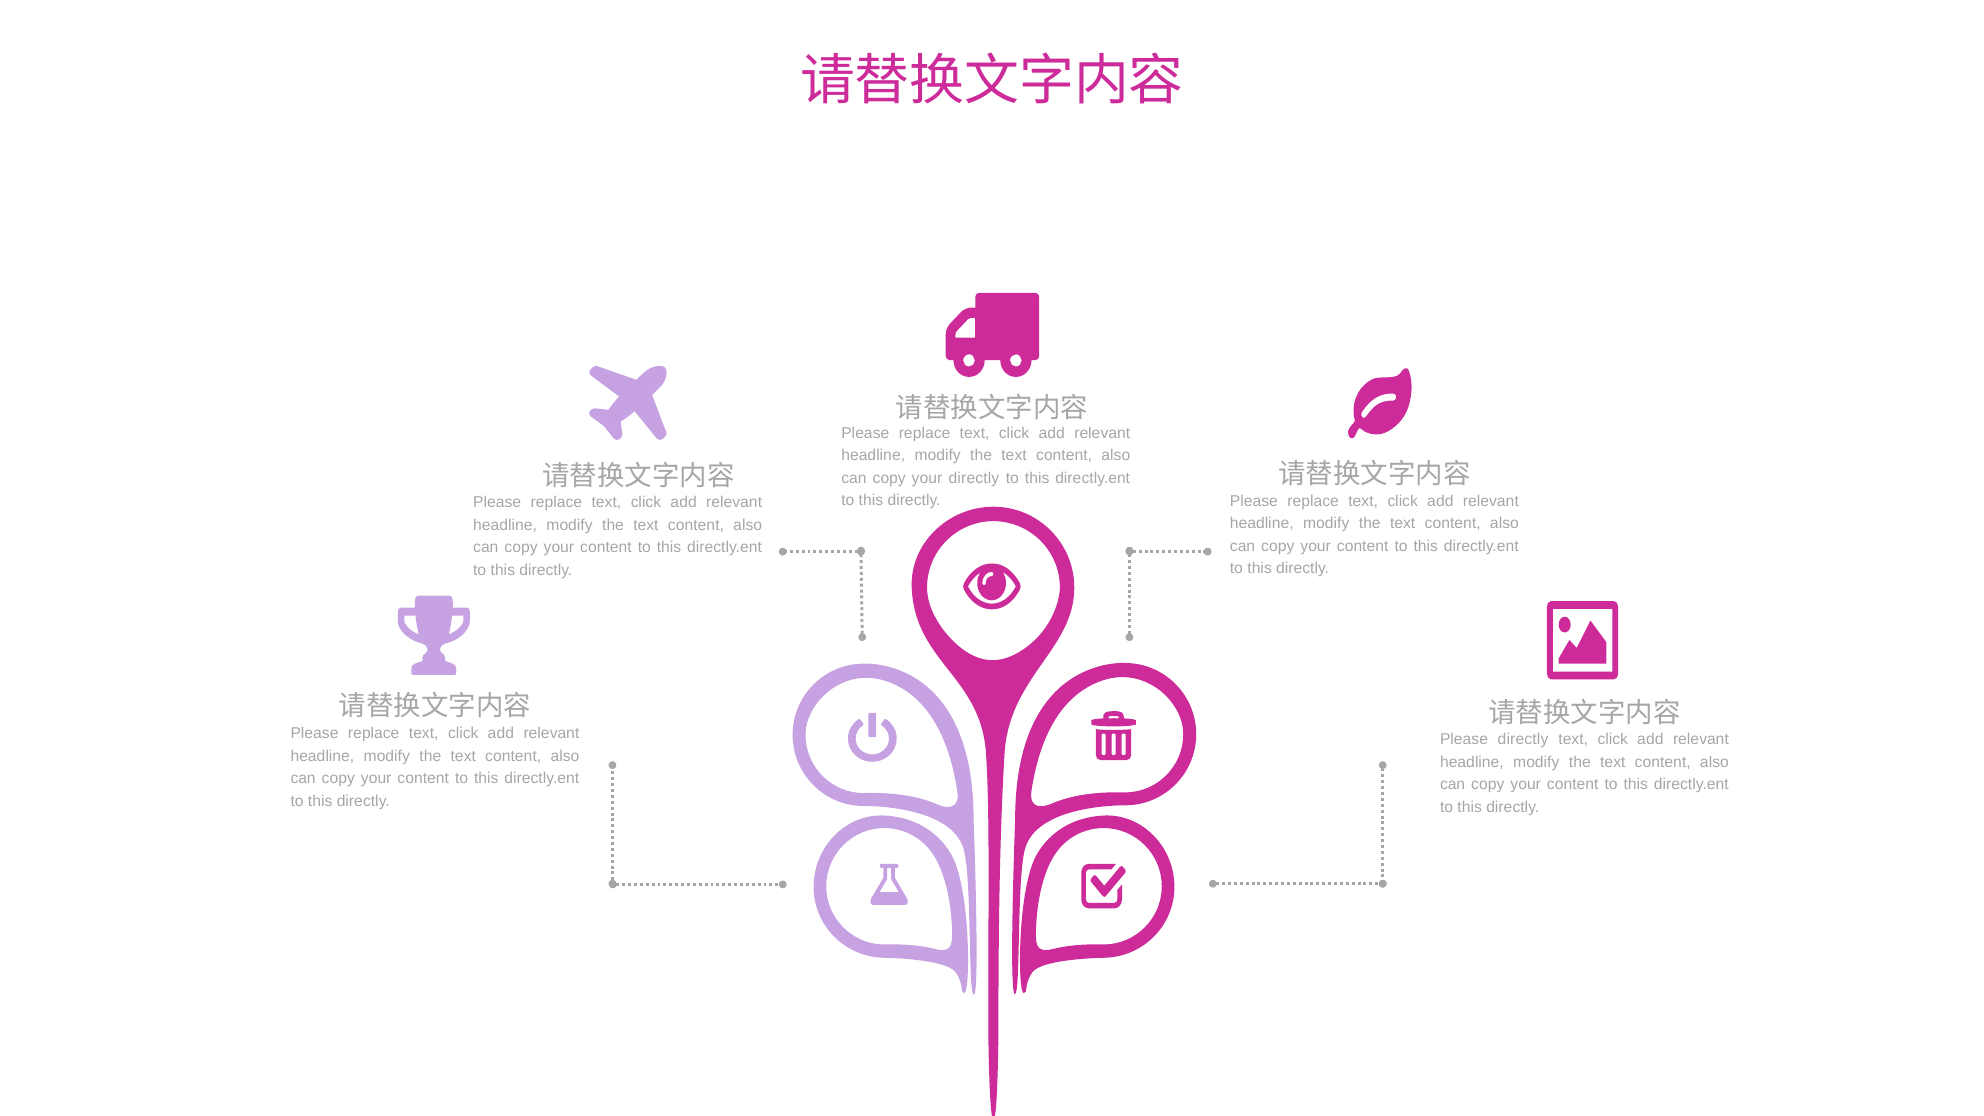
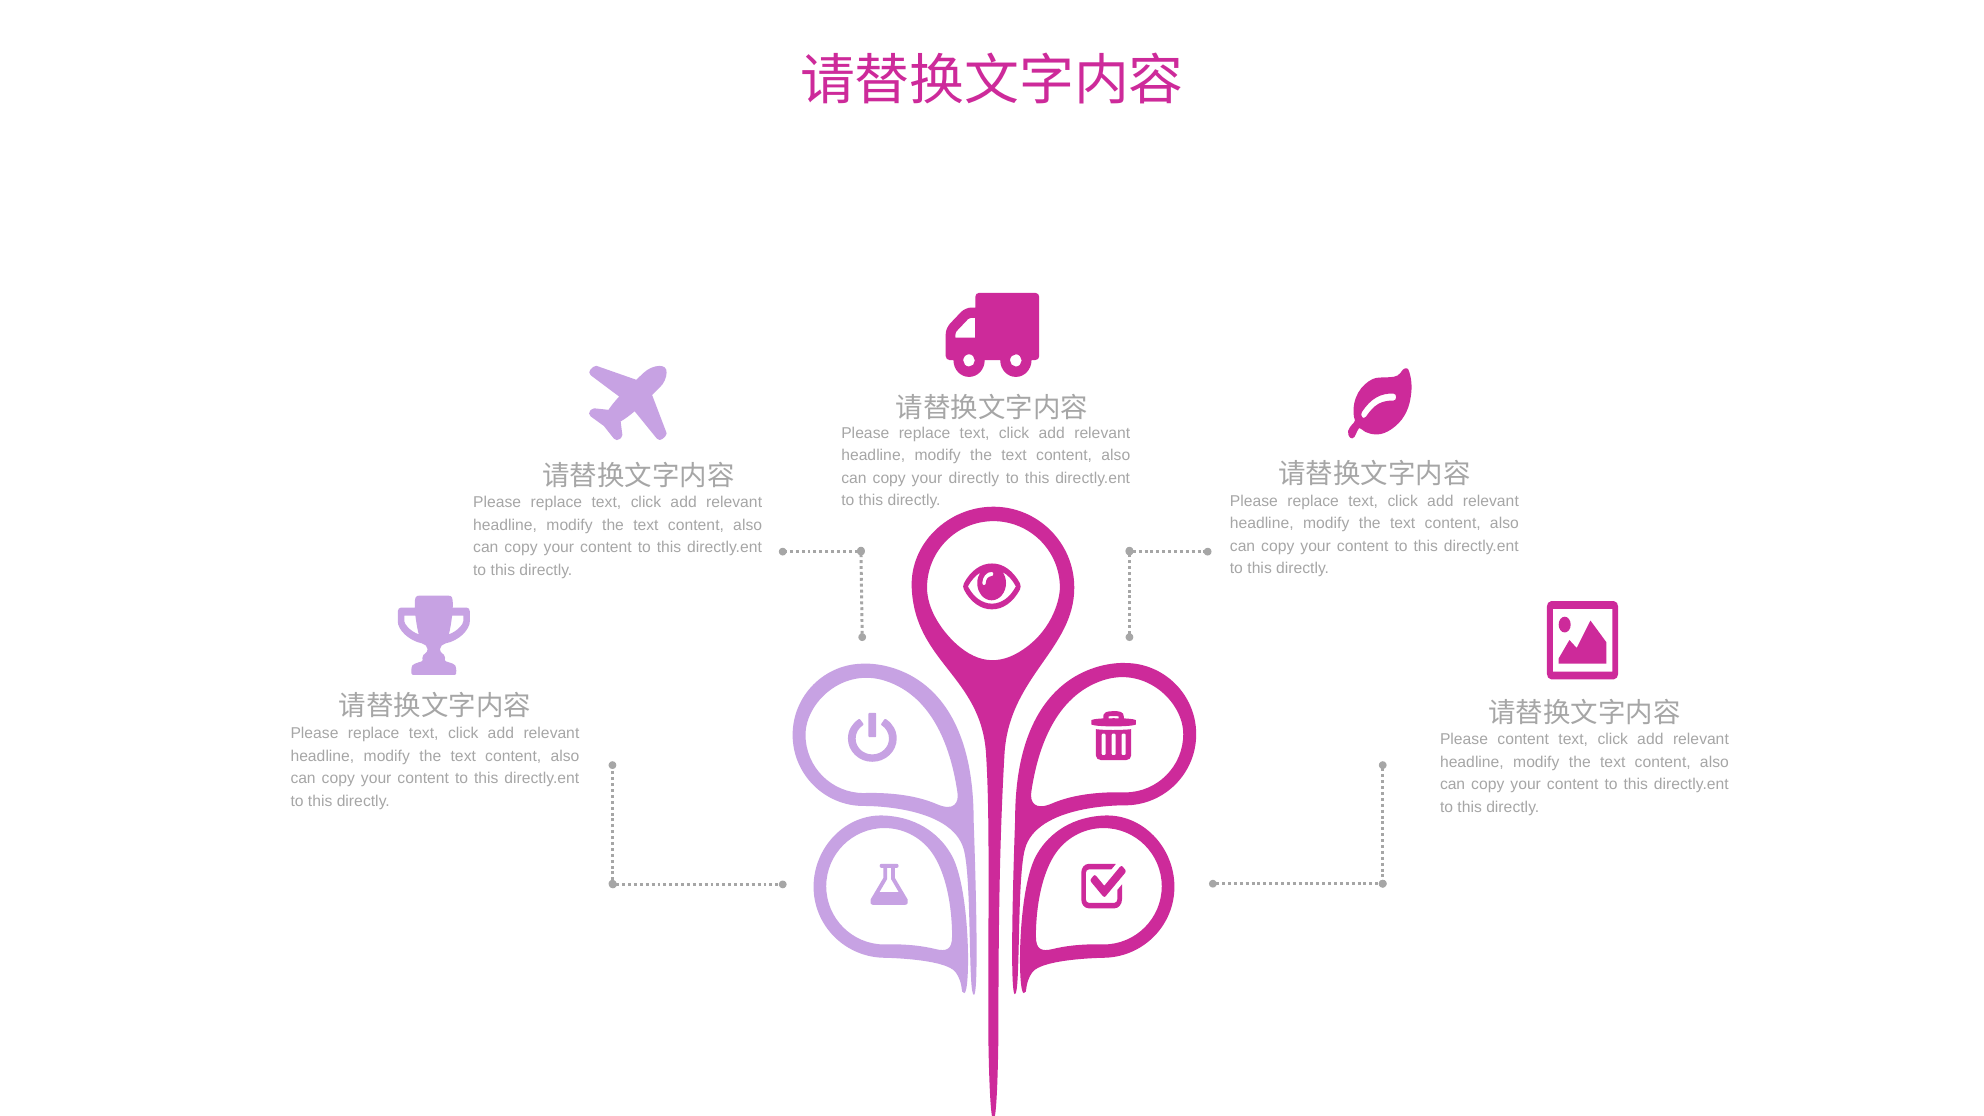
Please directly: directly -> content (1523, 740)
